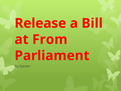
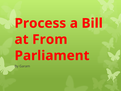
Release: Release -> Process (40, 23)
